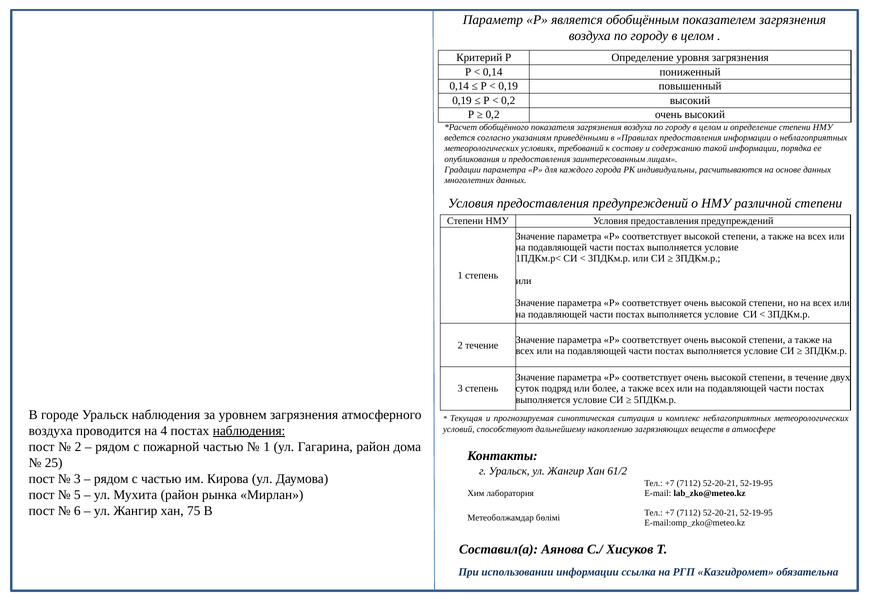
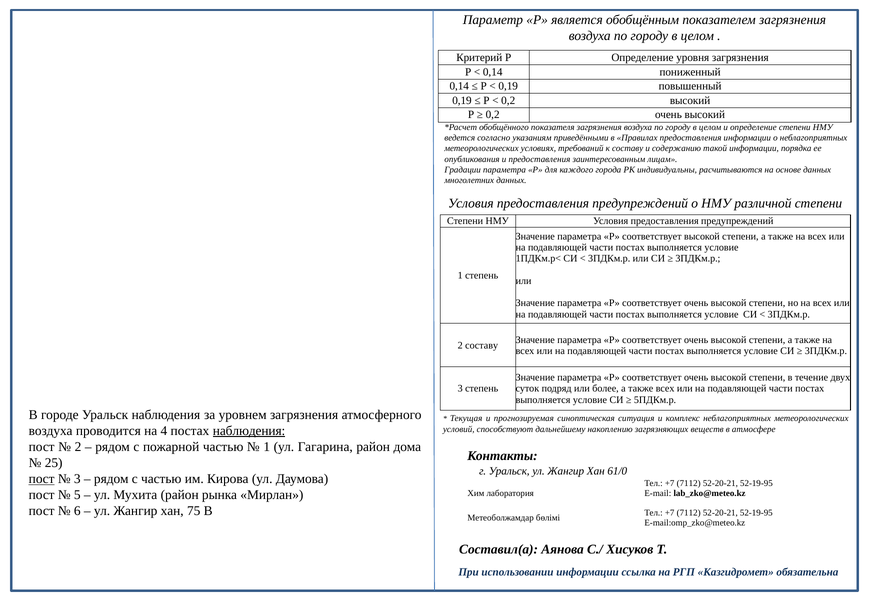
2 течение: течение -> составу (482, 346)
61/2: 61/2 -> 61/0 (617, 472)
пост underline: none -> present (42, 479)
